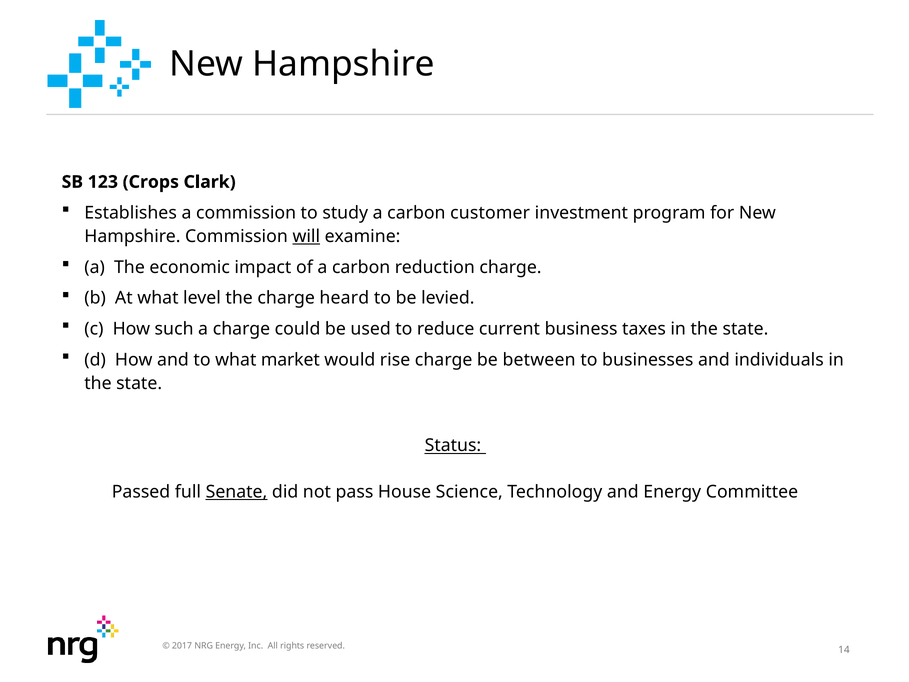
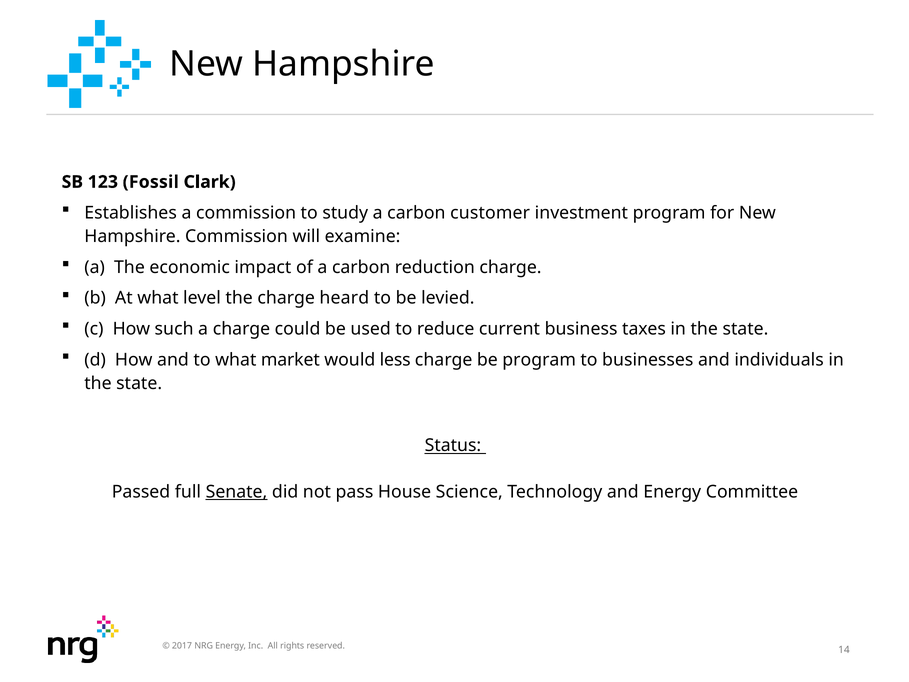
Crops: Crops -> Fossil (151, 182)
will underline: present -> none (306, 236)
rise: rise -> less (395, 360)
be between: between -> program (539, 360)
